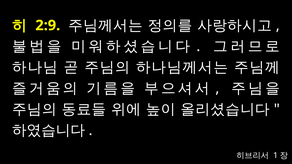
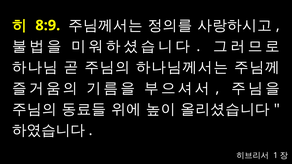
2:9: 2:9 -> 8:9 (48, 25)
